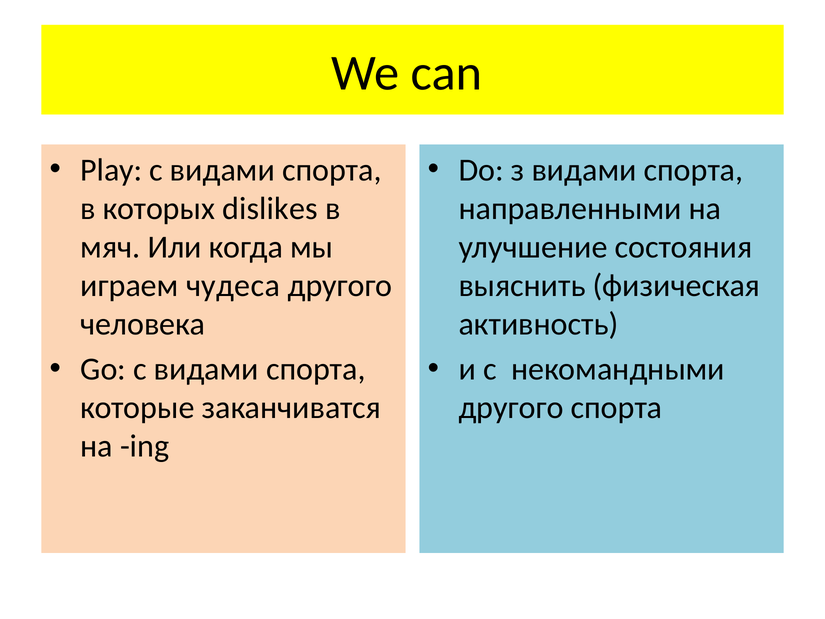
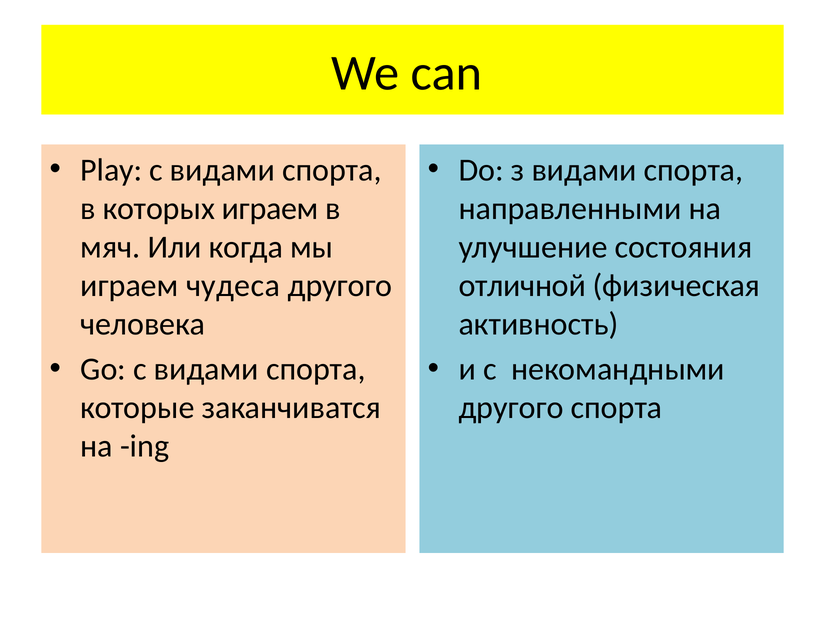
которых dislikes: dislikes -> играем (270, 209)
выяснить: выяснить -> отличной (522, 286)
